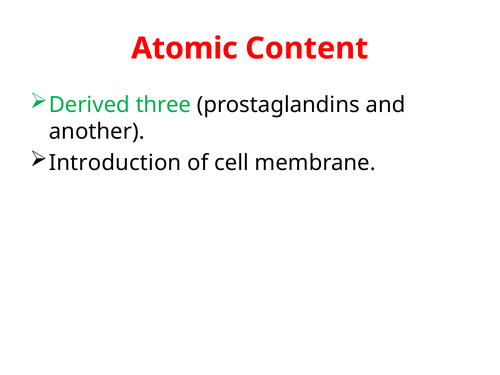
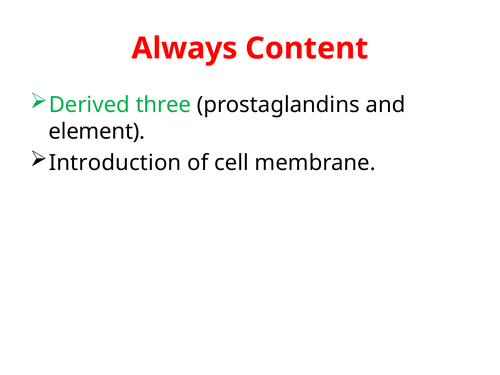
Atomic: Atomic -> Always (184, 48)
another: another -> element (97, 132)
